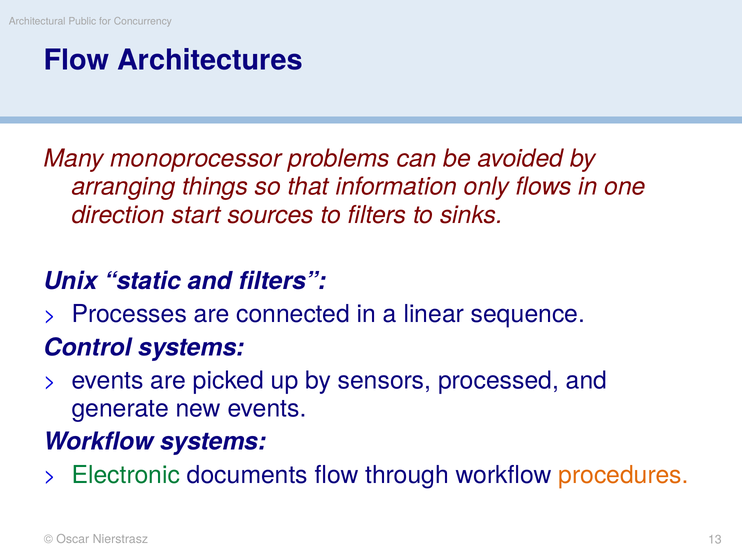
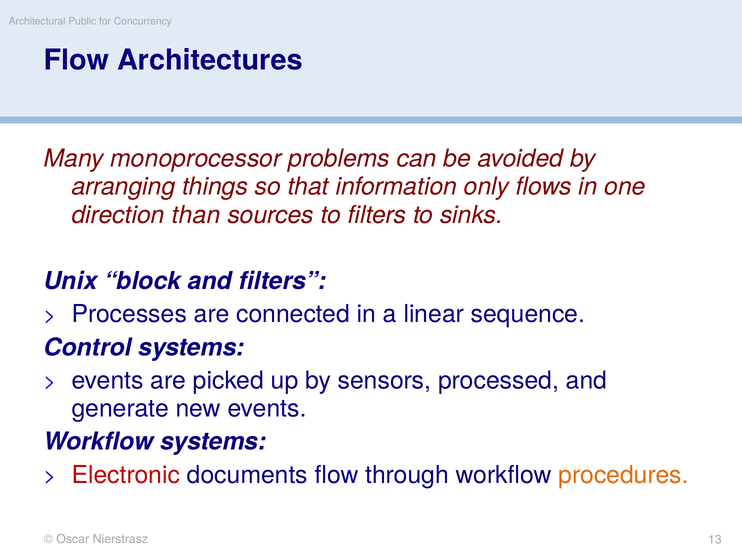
start: start -> than (196, 215)
static: static -> block (143, 281)
Electronic colour: green -> red (126, 475)
